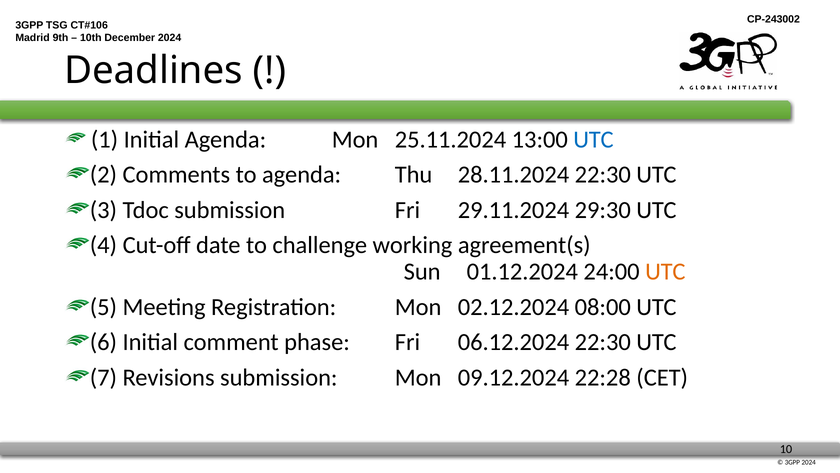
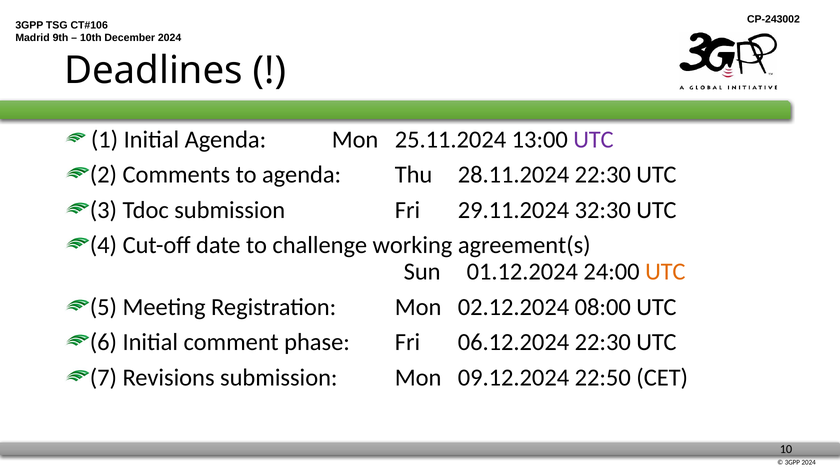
UTC colour: blue -> purple (594, 139)
29:30: 29:30 -> 32:30 (603, 210)
22:28: 22:28 -> 22:50 (603, 377)
